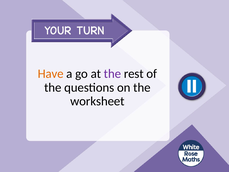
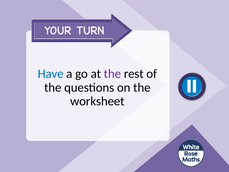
Have colour: orange -> blue (51, 74)
